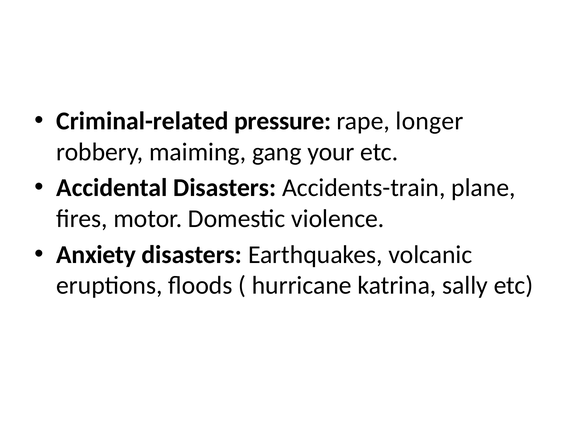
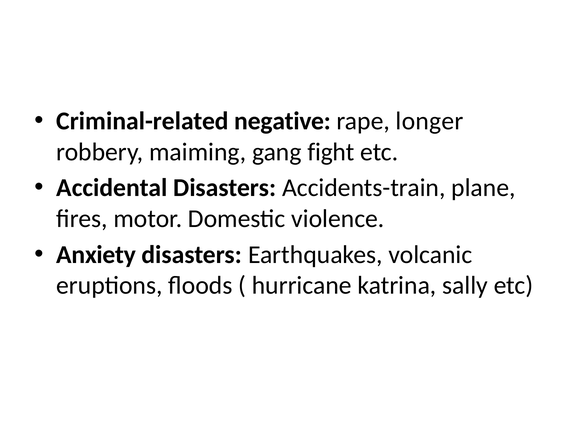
pressure: pressure -> negative (283, 121)
your: your -> fight (331, 152)
